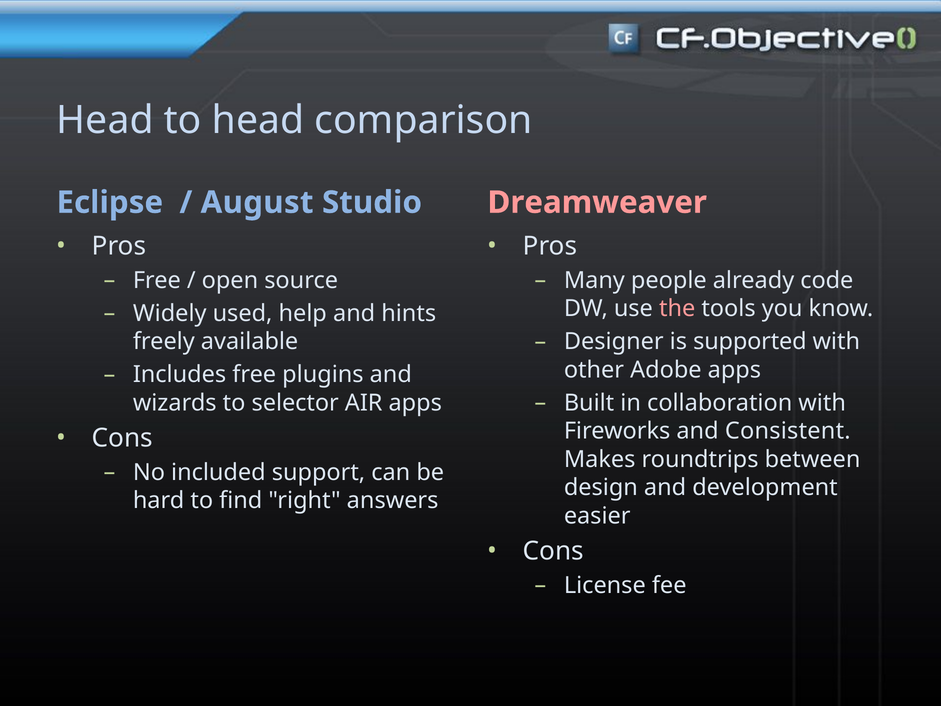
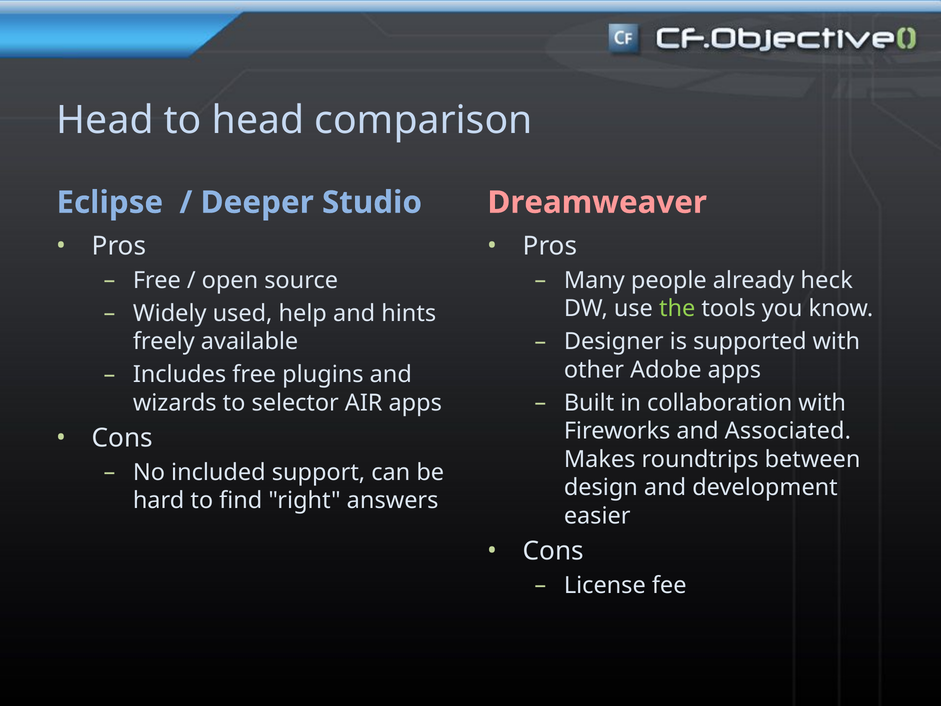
August: August -> Deeper (257, 202)
code: code -> heck (827, 280)
the colour: pink -> light green (677, 309)
Consistent: Consistent -> Associated (788, 431)
